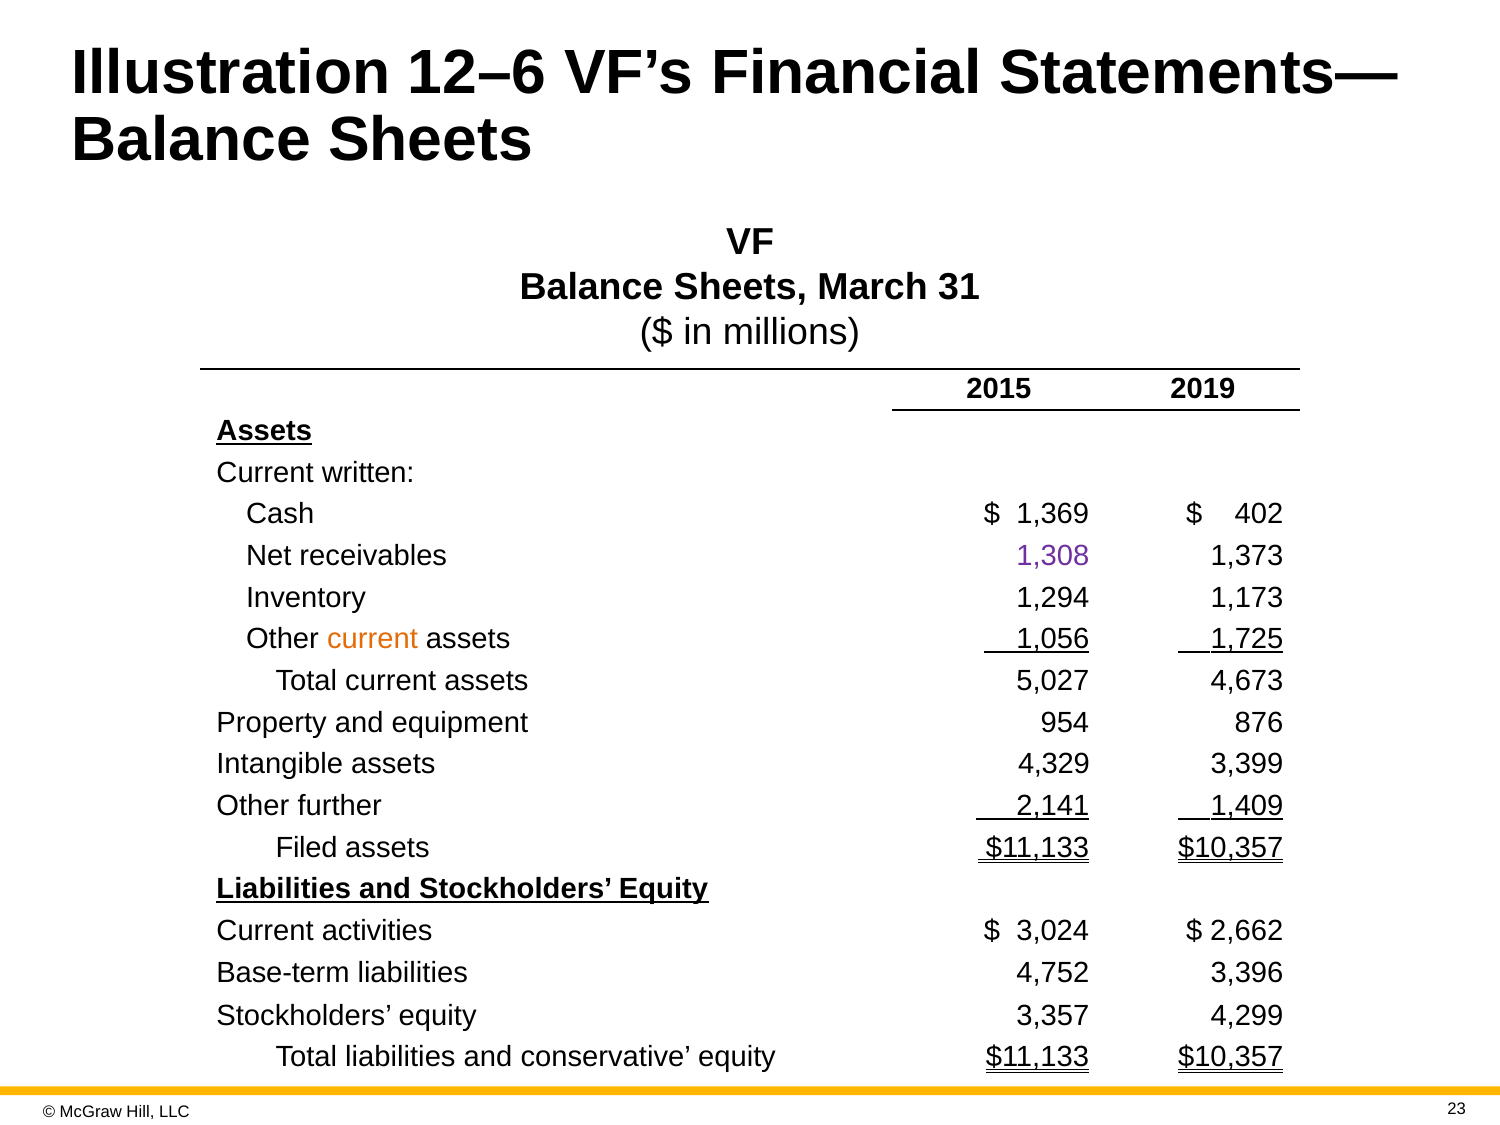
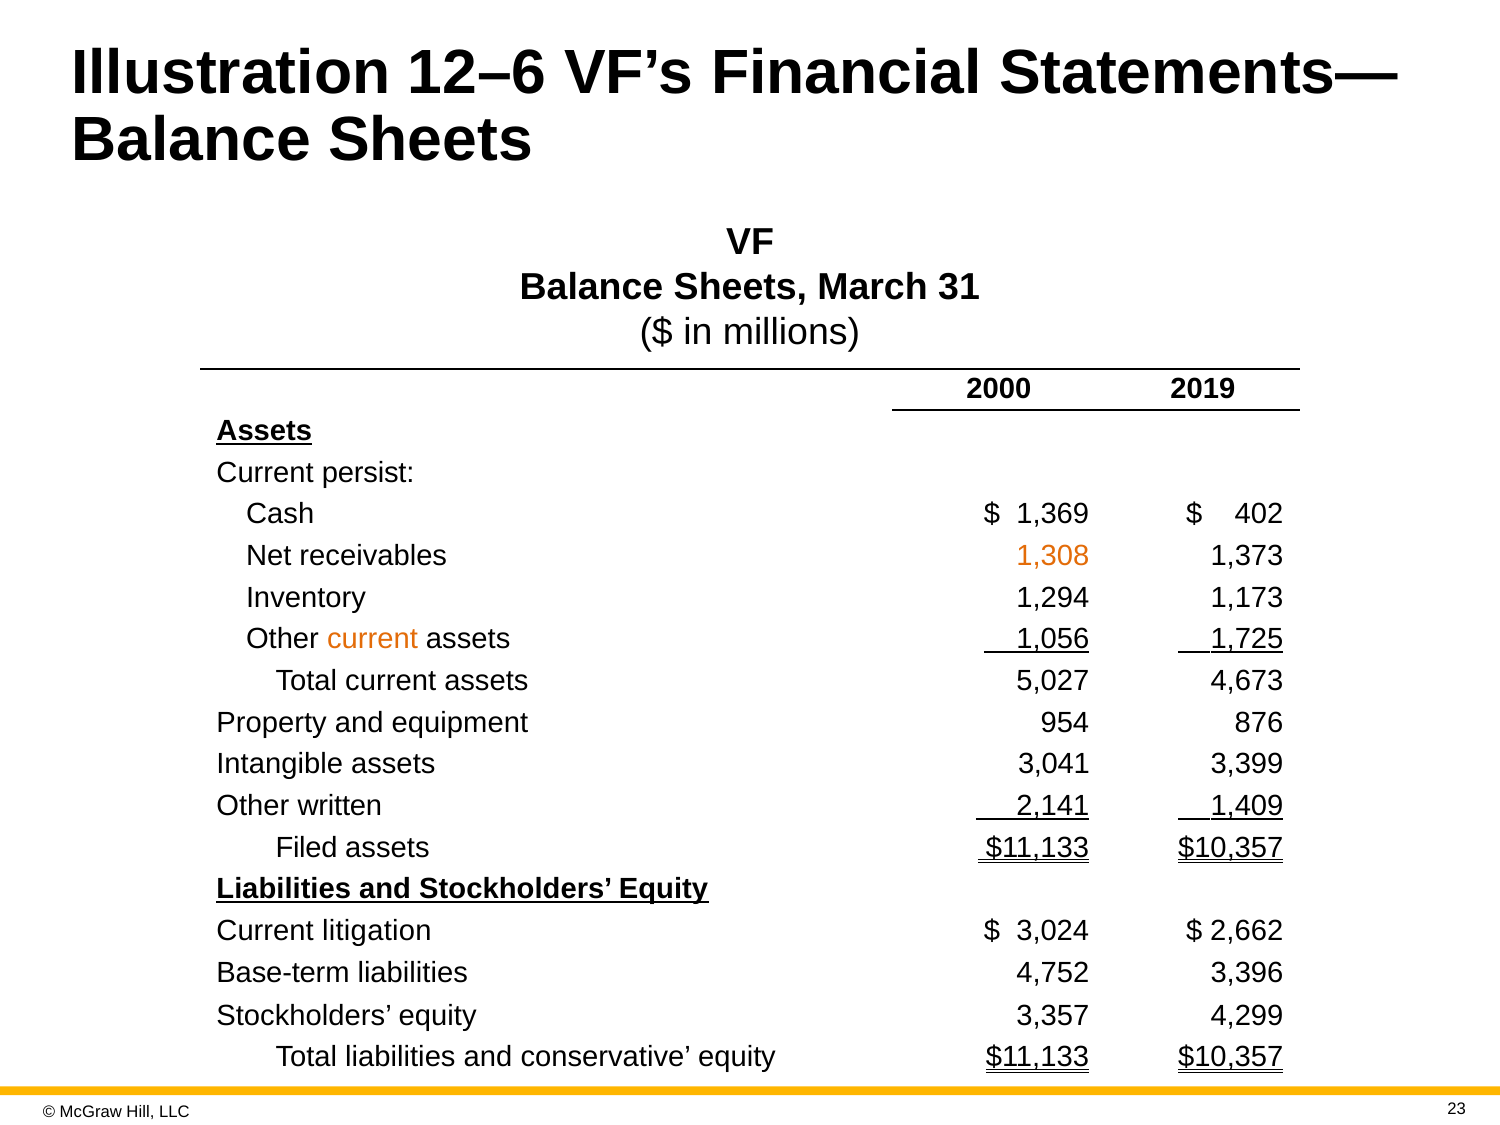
2015: 2015 -> 2000 (999, 389)
written: written -> persist (368, 472)
1,308 colour: purple -> orange (1053, 556)
4,329: 4,329 -> 3,041 (1054, 764)
further: further -> written (340, 806)
activities: activities -> litigation (377, 931)
